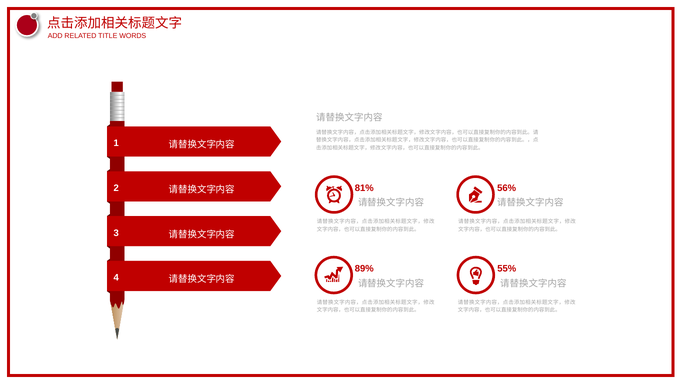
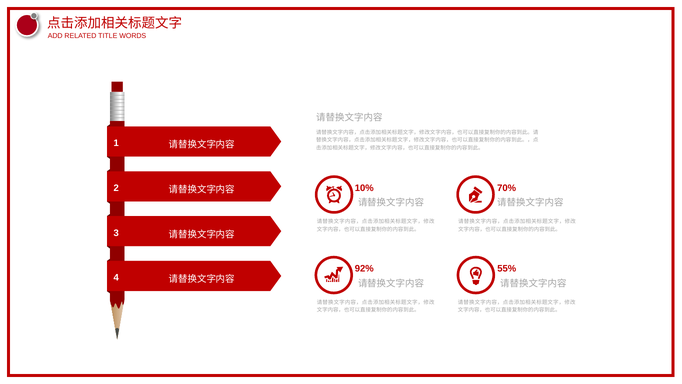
81%: 81% -> 10% (364, 188)
56%: 56% -> 70% (507, 188)
89%: 89% -> 92% (364, 268)
